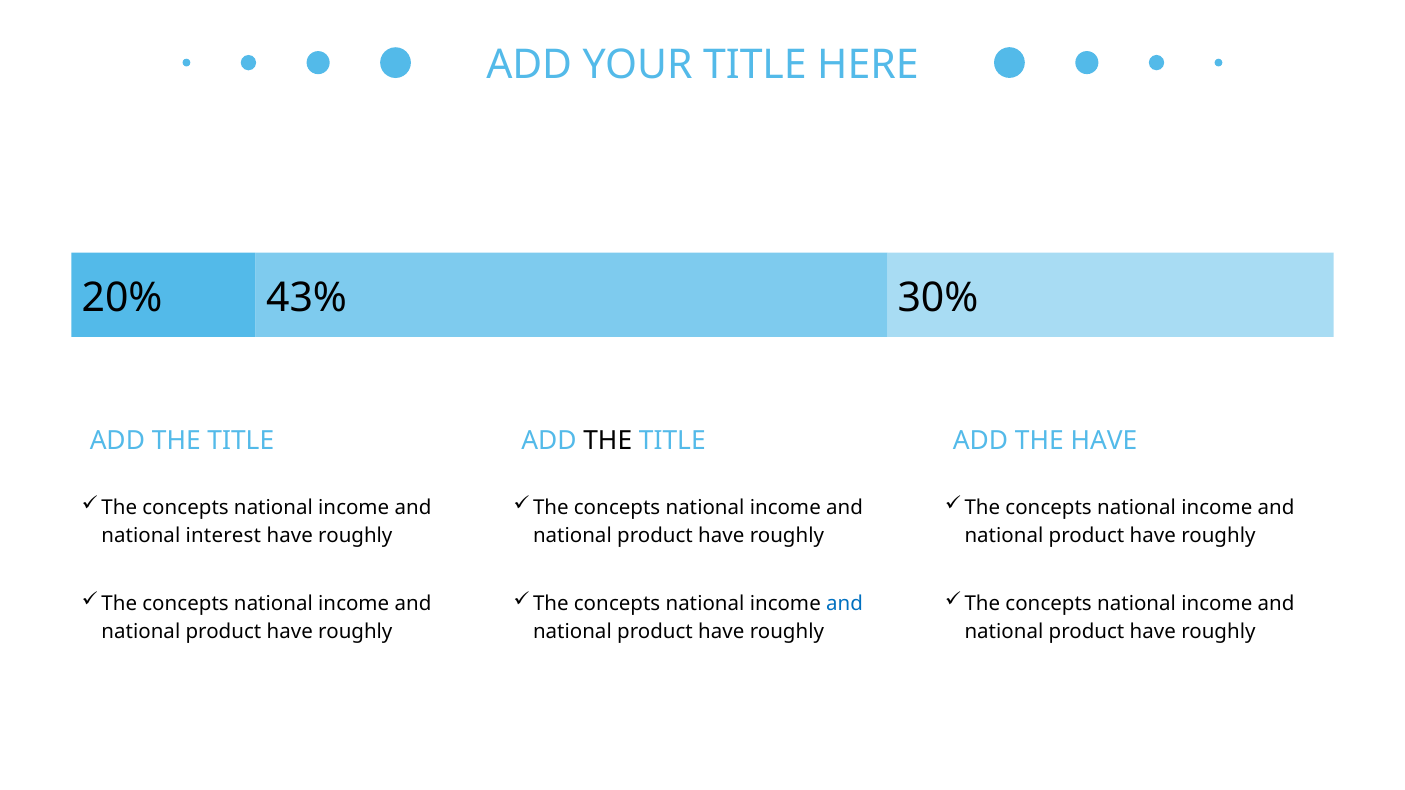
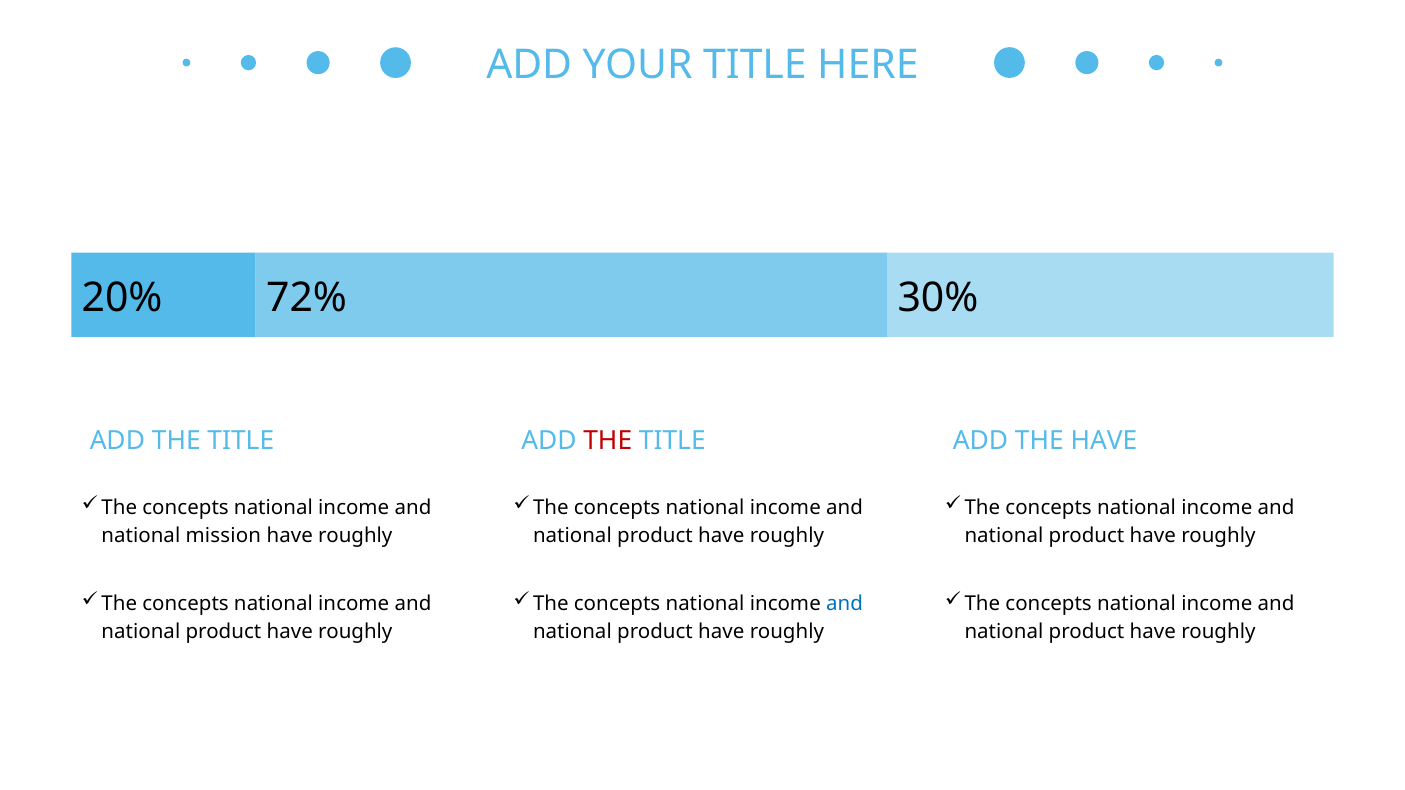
43%: 43% -> 72% (307, 298)
THE colour: black -> red (608, 441)
interest: interest -> mission (223, 536)
